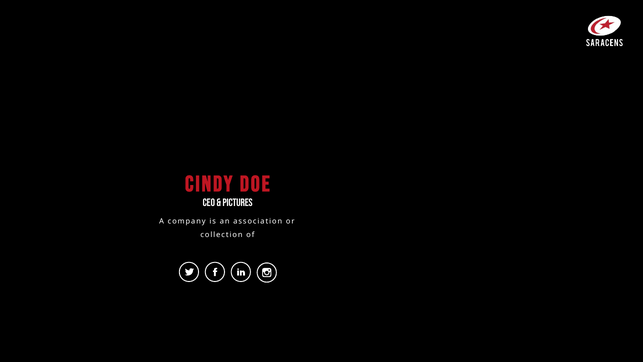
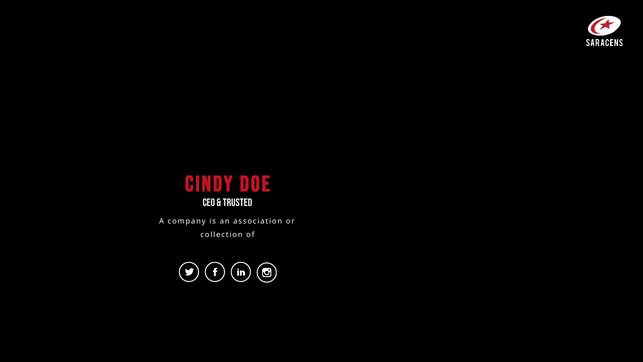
PICTURES: PICTURES -> TRUSTED (237, 203)
